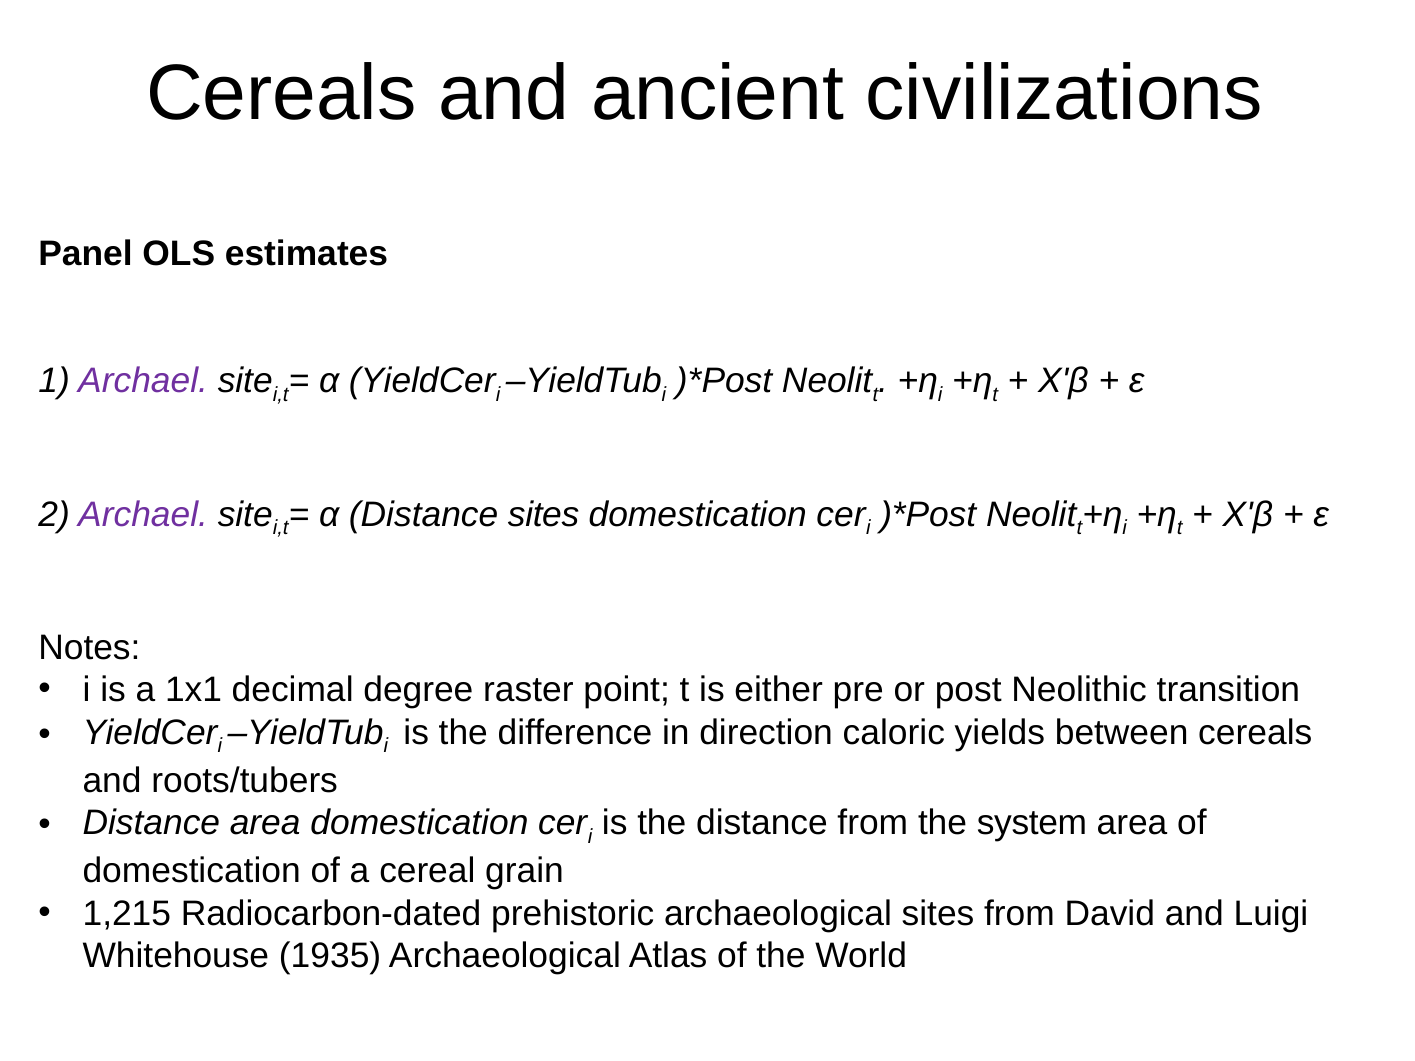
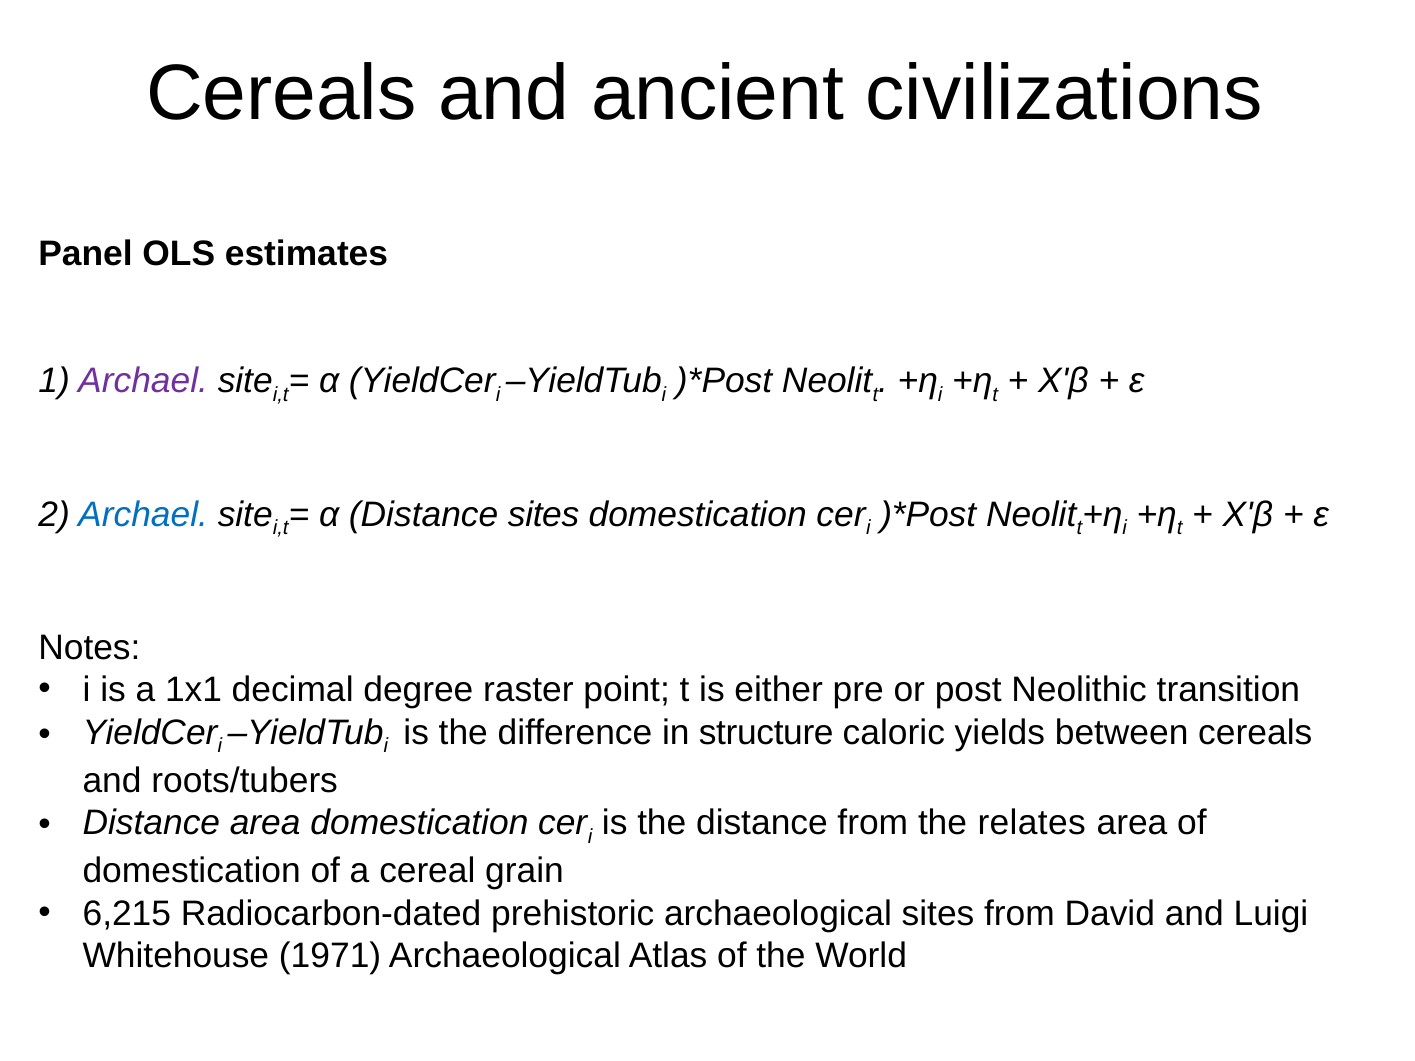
Archael colour: purple -> blue (143, 515)
direction: direction -> structure (766, 733)
system: system -> relates (1032, 823)
1,215: 1,215 -> 6,215 (127, 914)
1935: 1935 -> 1971 (330, 956)
